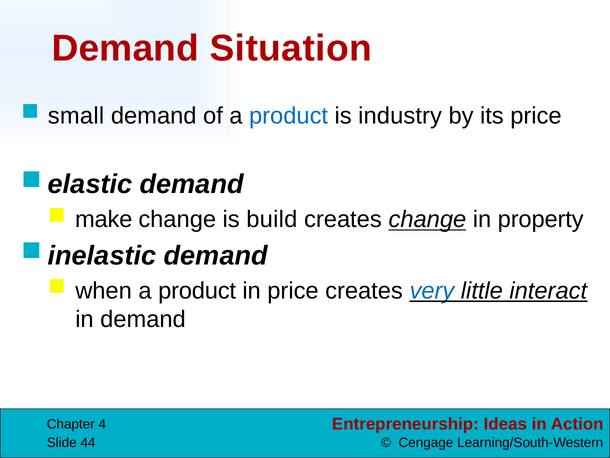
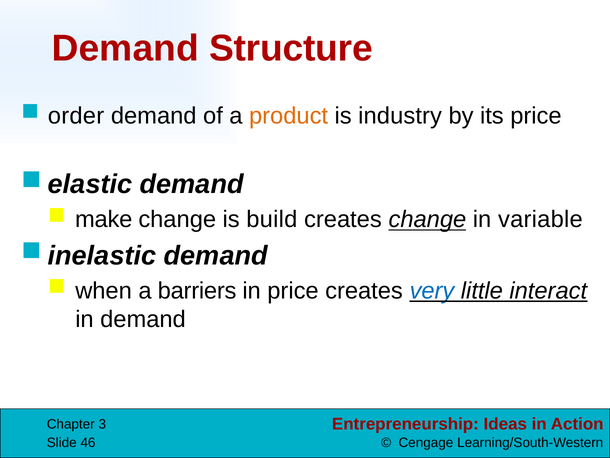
Situation: Situation -> Structure (291, 48)
small: small -> order (76, 116)
product colour: blue -> orange (289, 116)
property: property -> variable (540, 219)
when a product: product -> barriers (197, 290)
4: 4 -> 3 (102, 424)
44: 44 -> 46 (88, 442)
